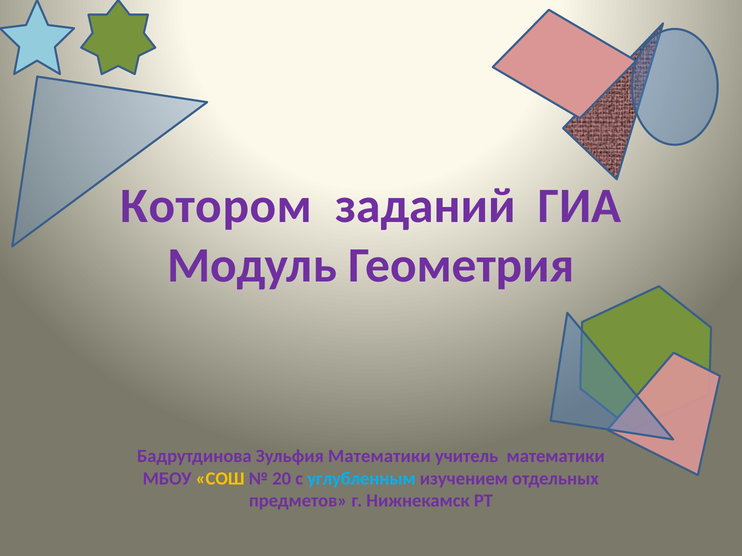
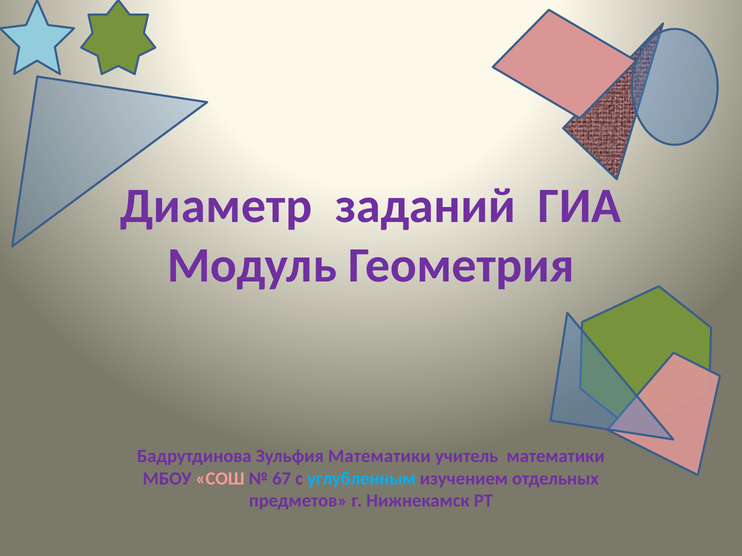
Котором: Котором -> Диаметр (216, 206)
СОШ colour: yellow -> pink (220, 479)
20: 20 -> 67 (282, 479)
